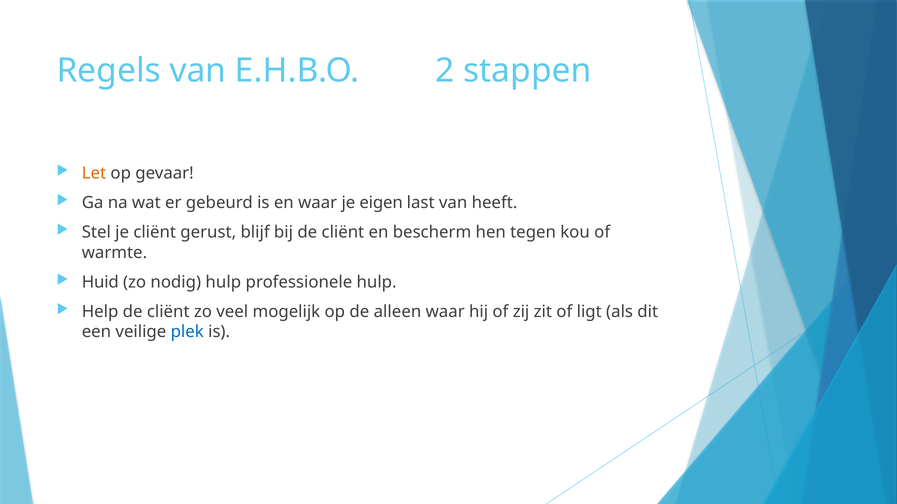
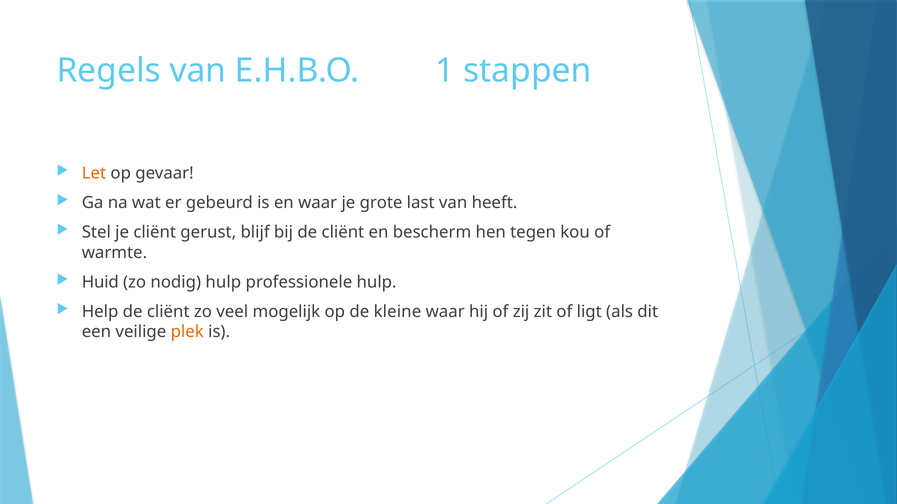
2: 2 -> 1 (445, 71)
eigen: eigen -> grote (381, 203)
alleen: alleen -> kleine (397, 312)
plek colour: blue -> orange (187, 332)
